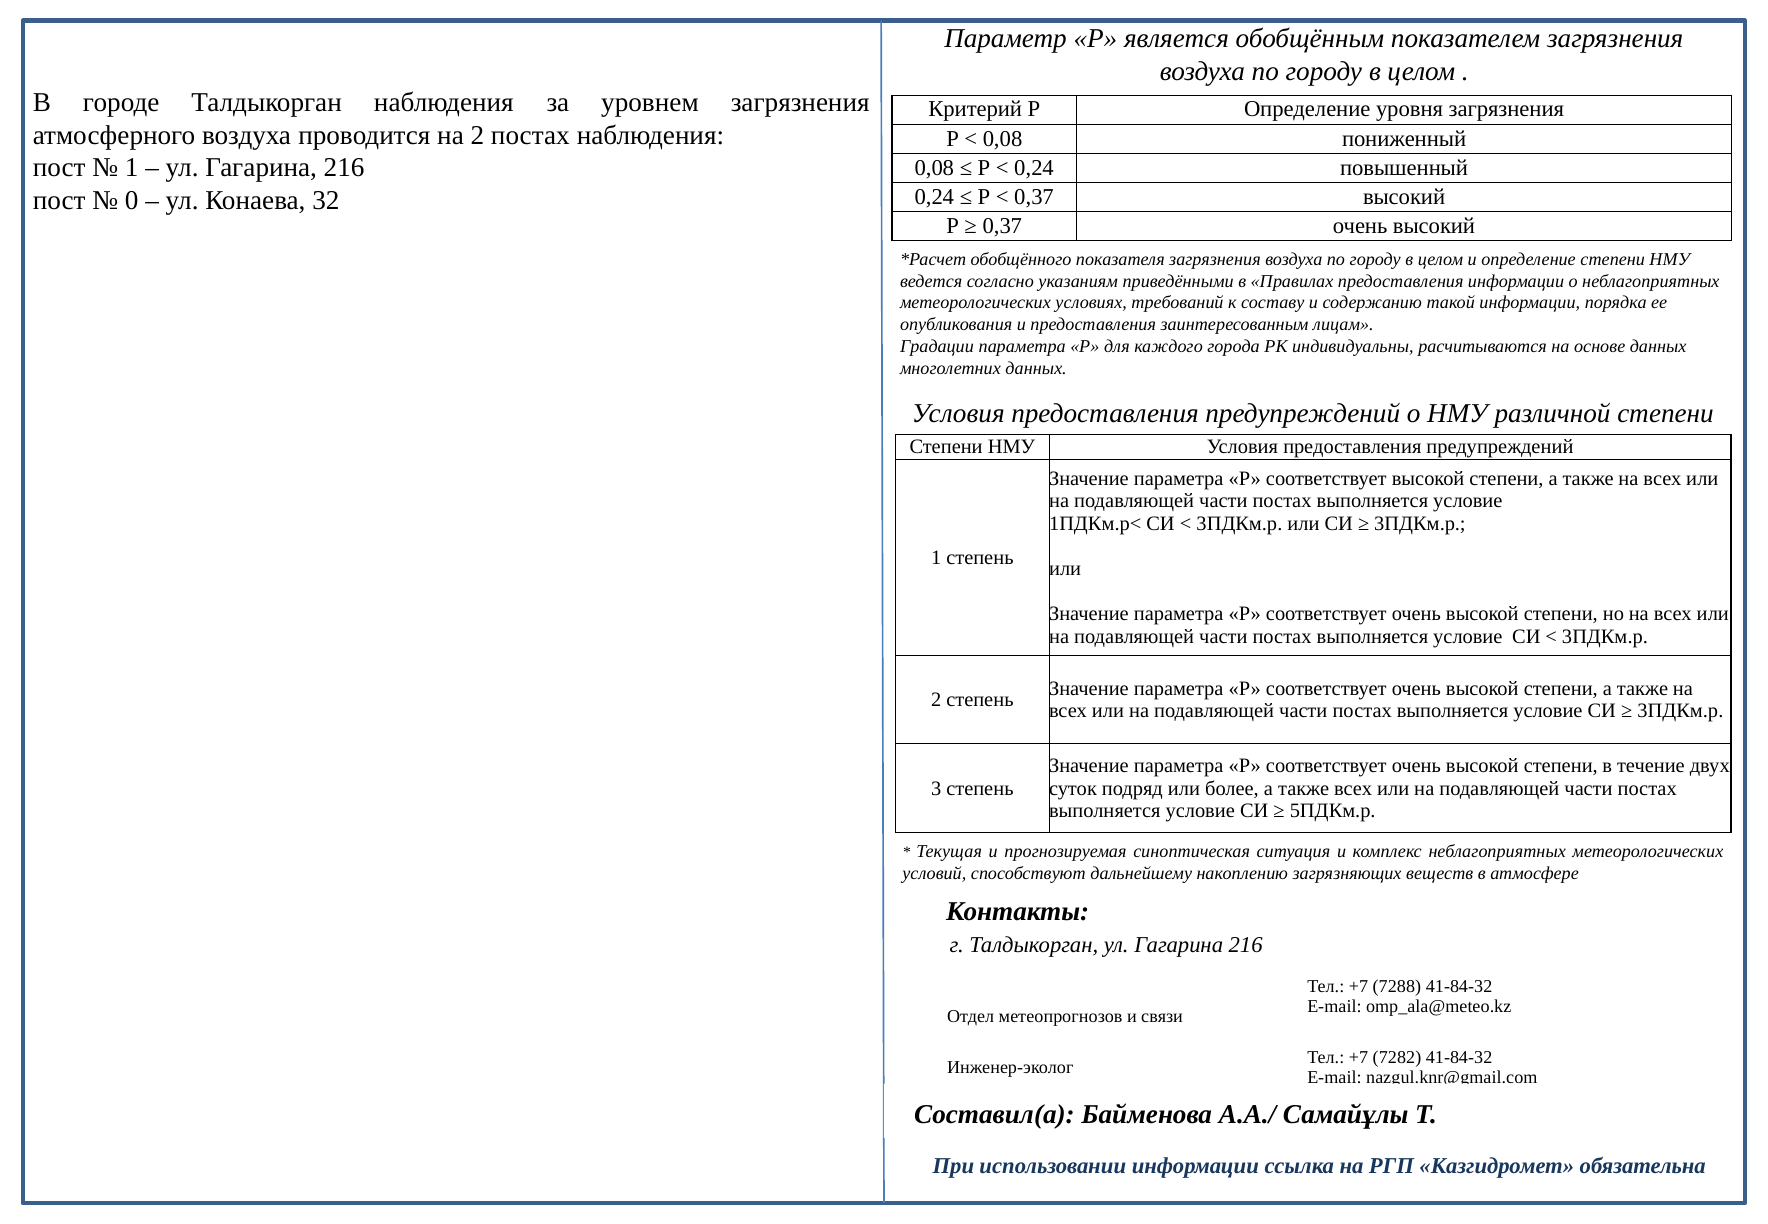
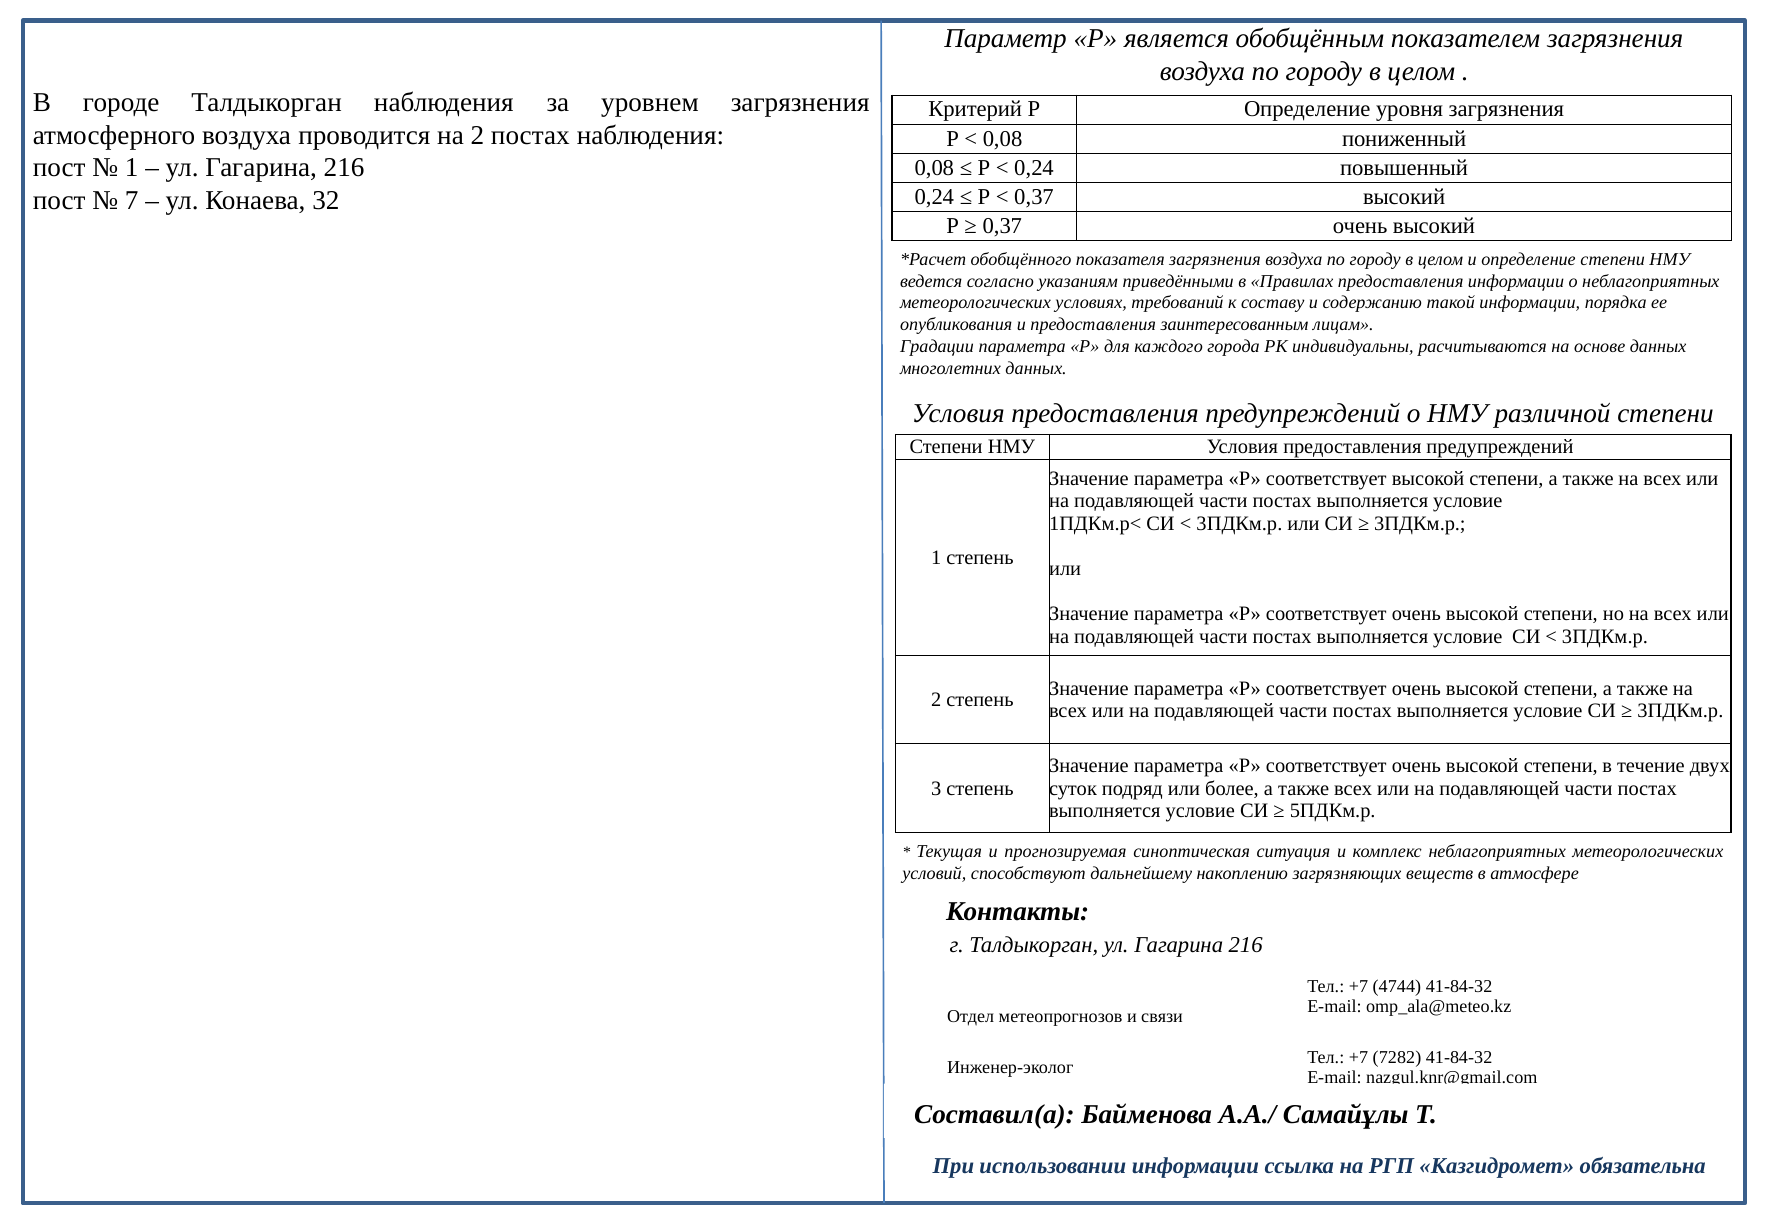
0: 0 -> 7 (132, 201)
7288: 7288 -> 4744 (1397, 987)
